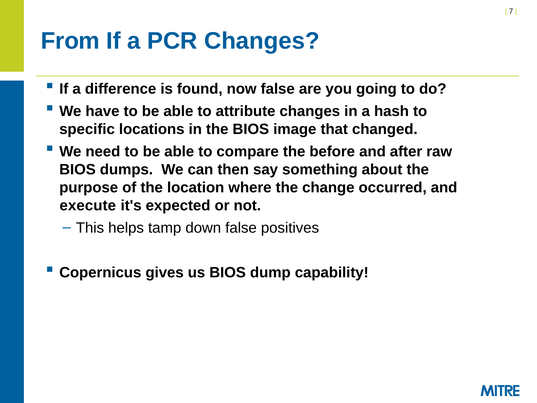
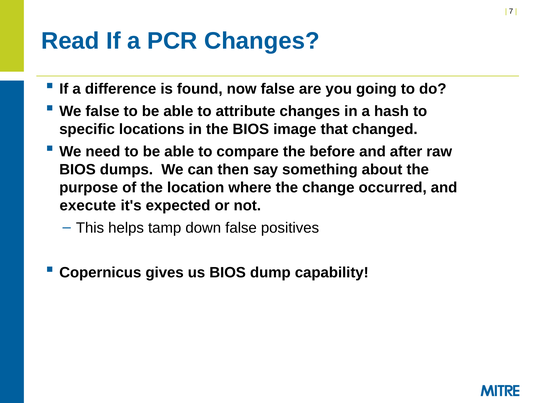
From: From -> Read (70, 41)
We have: have -> false (102, 111)
